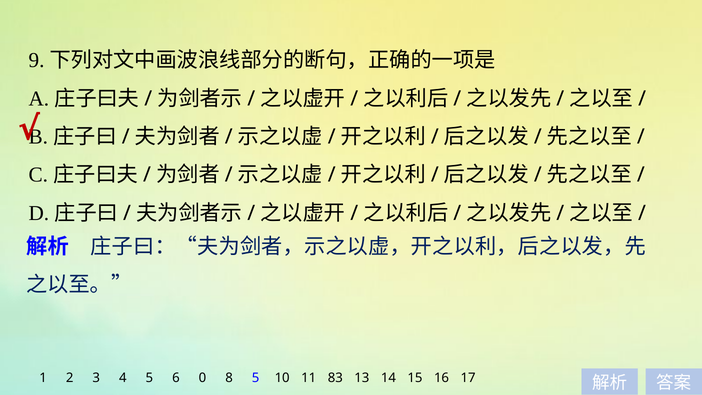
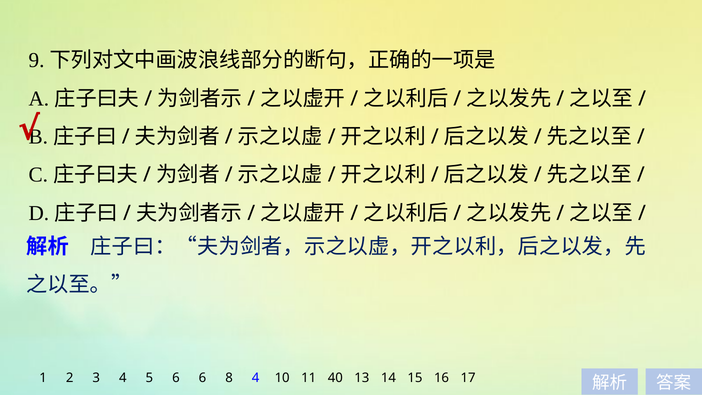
6 0: 0 -> 6 (202, 378)
8 5: 5 -> 4 (256, 378)
83: 83 -> 40 (335, 378)
